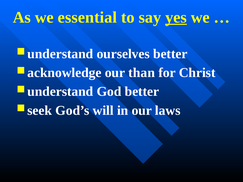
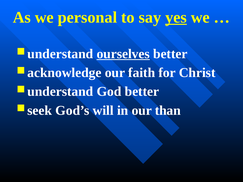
essential: essential -> personal (87, 17)
ourselves underline: none -> present (123, 54)
than: than -> faith (142, 73)
laws: laws -> than (168, 111)
